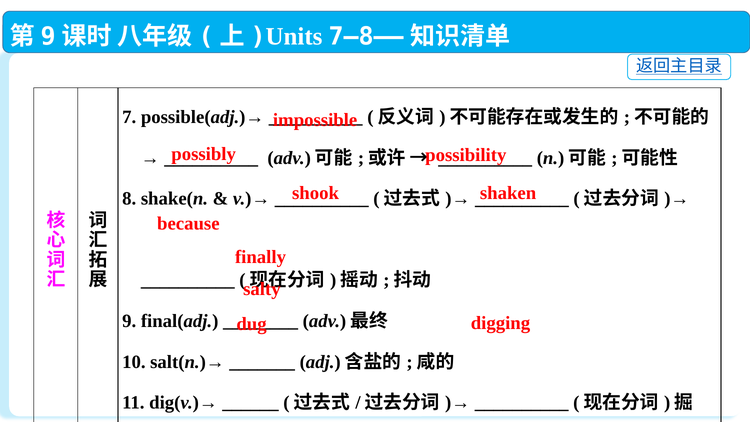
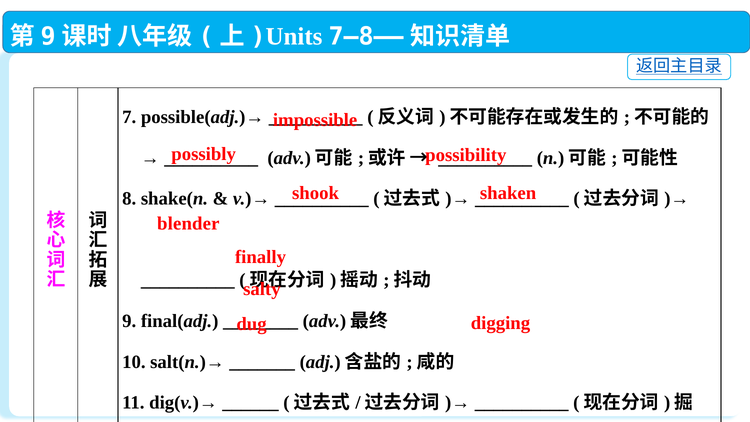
because: because -> blender (188, 223)
